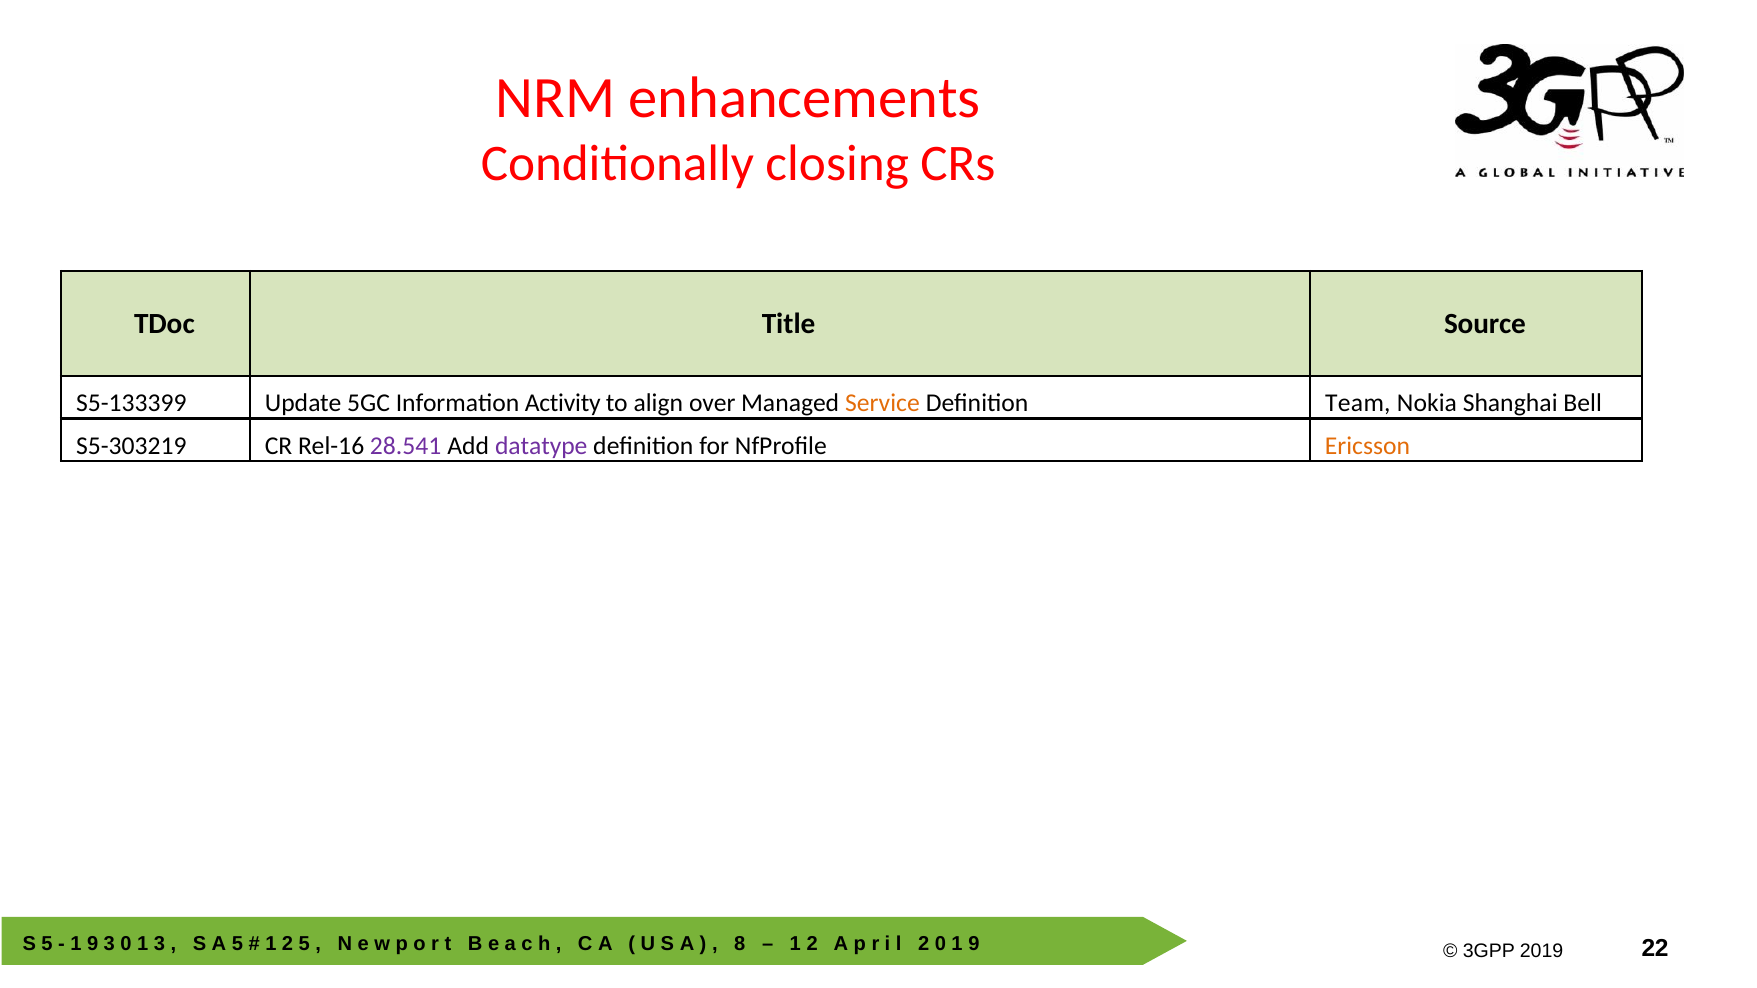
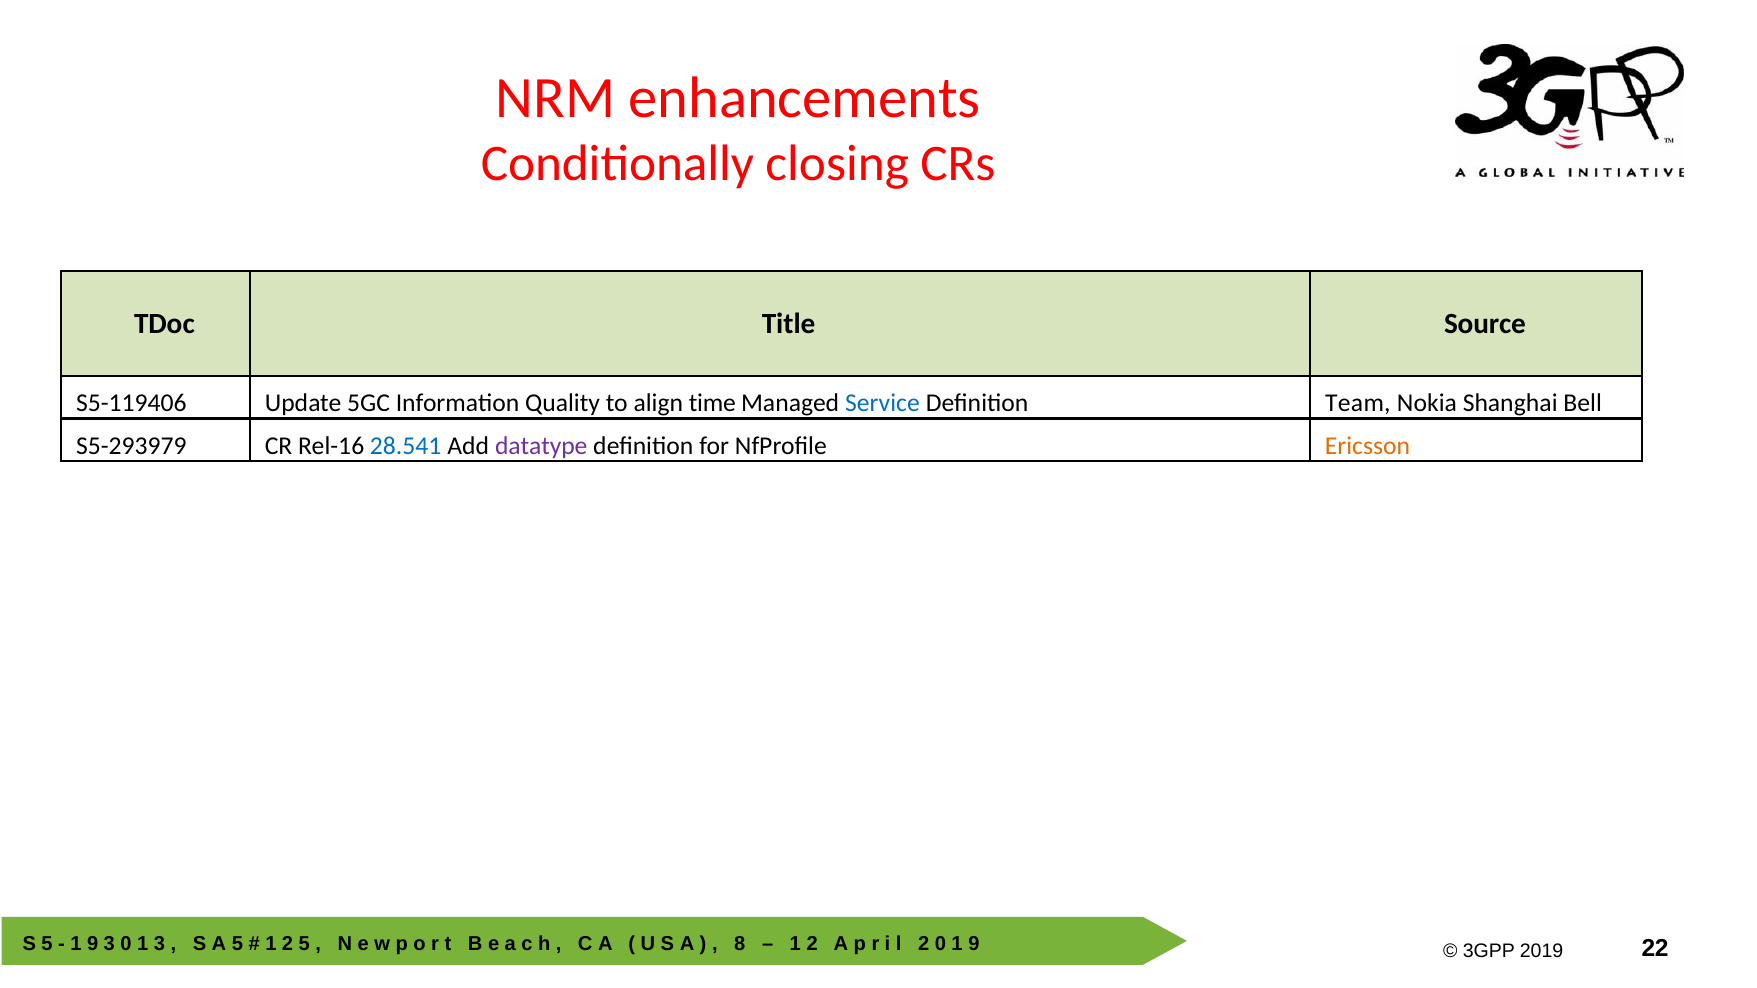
S5-133399: S5-133399 -> S5-119406 (131, 403)
Activity: Activity -> Quality (563, 403)
over: over -> time (712, 403)
Service colour: orange -> blue (882, 403)
S5-303219: S5-303219 -> S5-293979 (131, 446)
28.541 colour: purple -> blue (406, 446)
